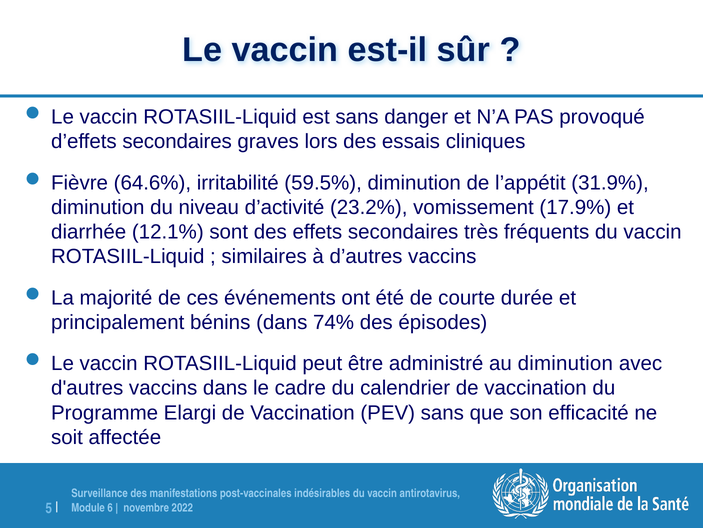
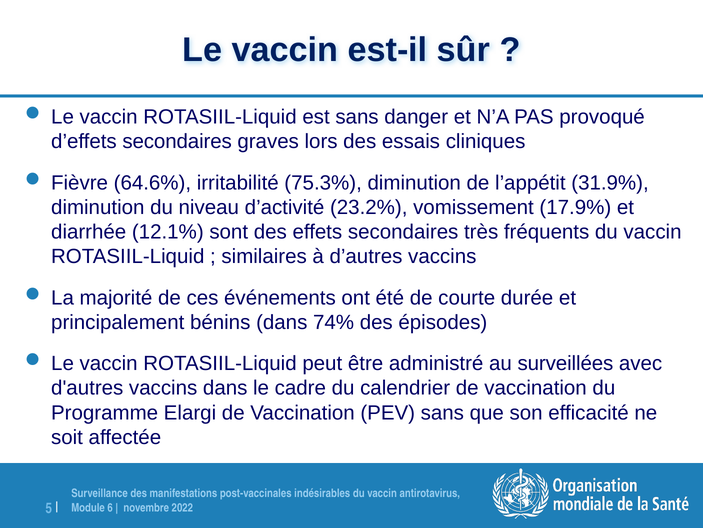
59.5%: 59.5% -> 75.3% (323, 182)
au diminution: diminution -> surveillées (565, 363)
